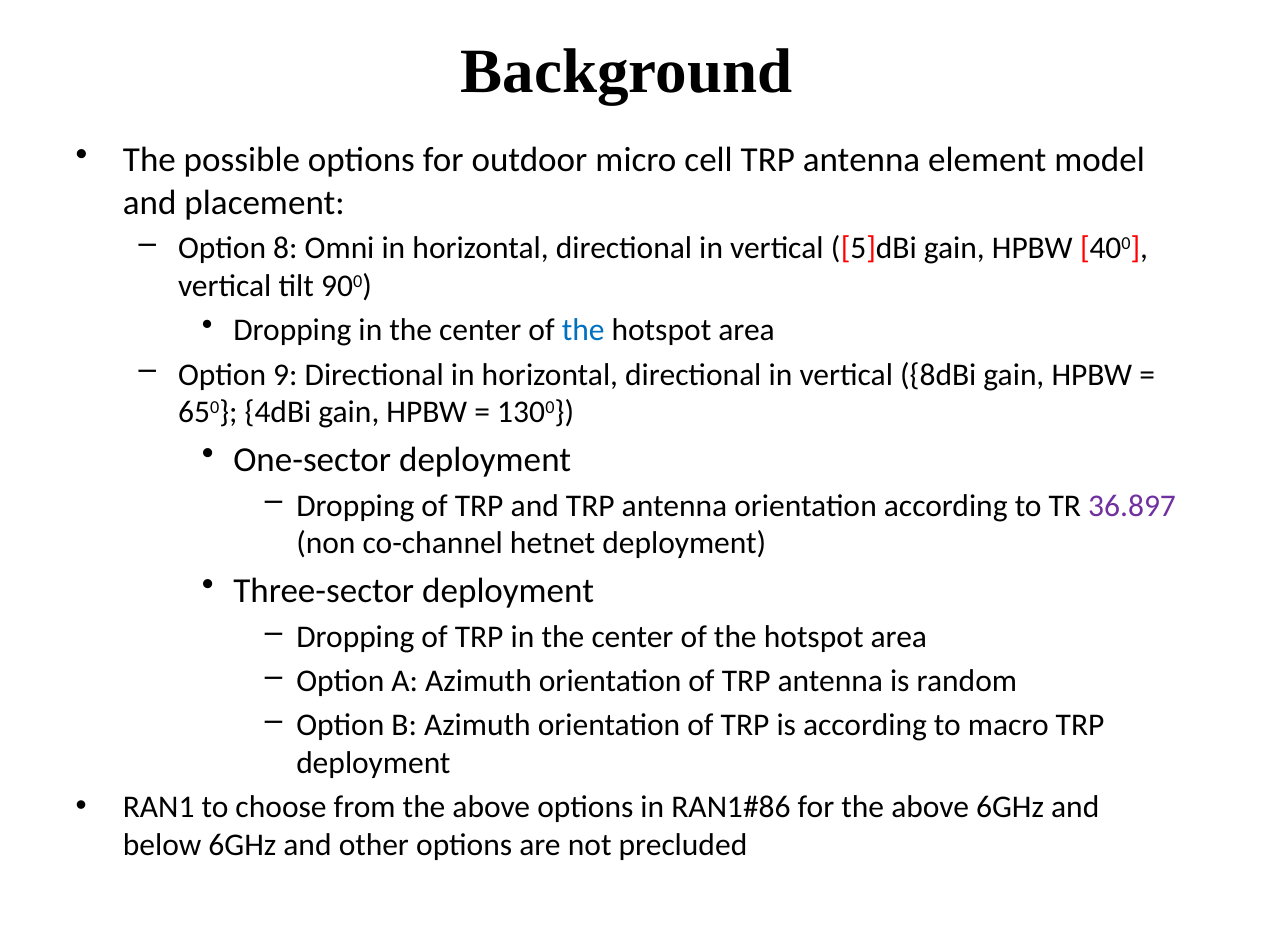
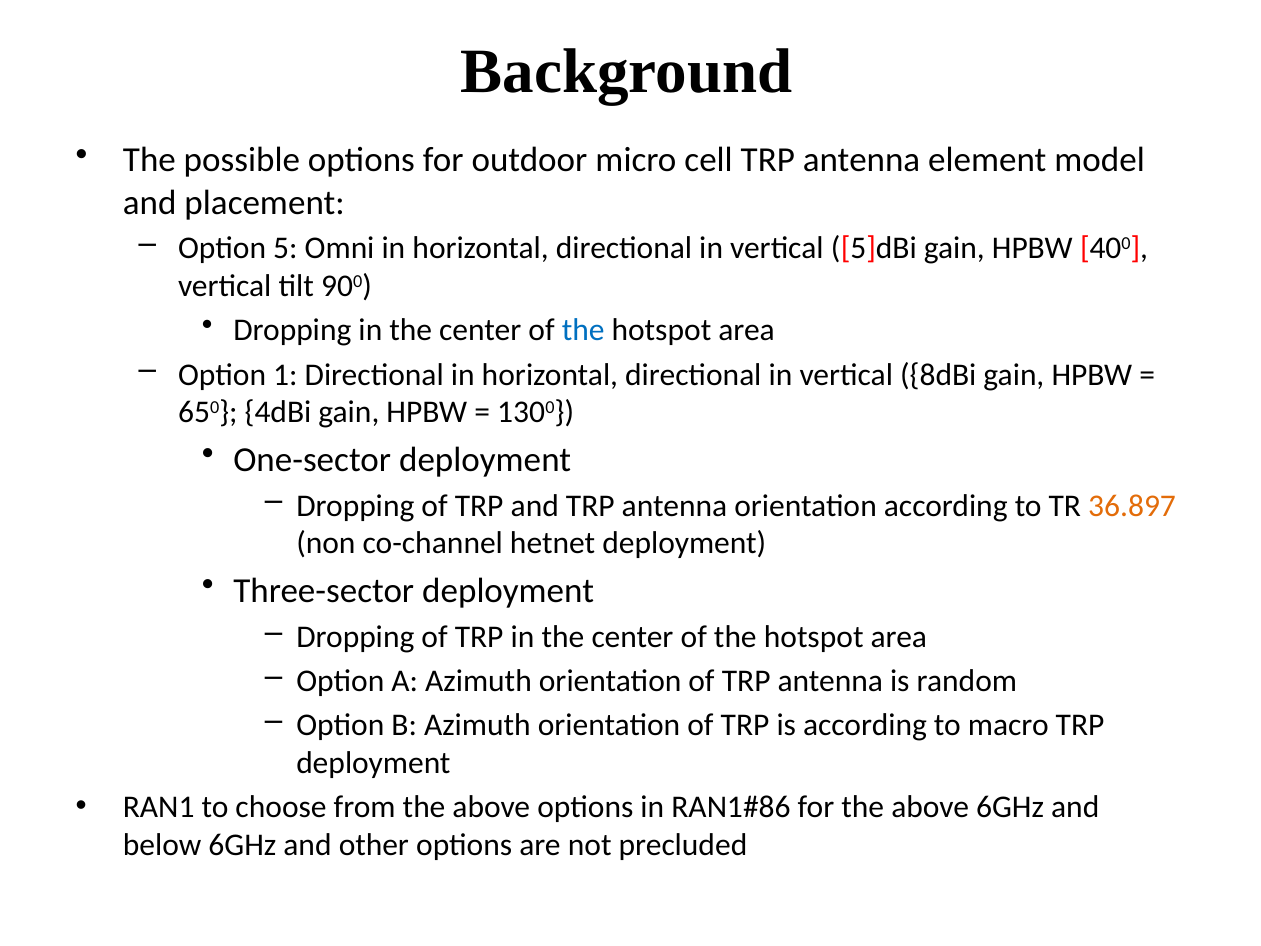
8: 8 -> 5 (285, 248)
9: 9 -> 1 (285, 374)
36.897 colour: purple -> orange (1132, 506)
